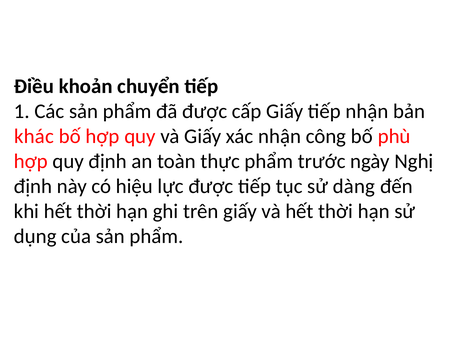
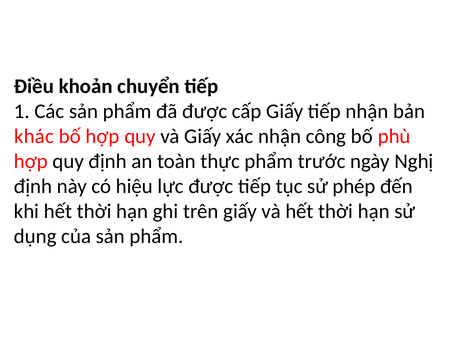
dàng: dàng -> phép (354, 187)
